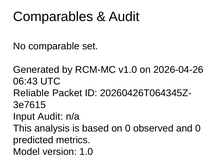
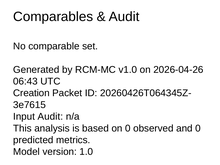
Reliable: Reliable -> Creation (31, 93)
